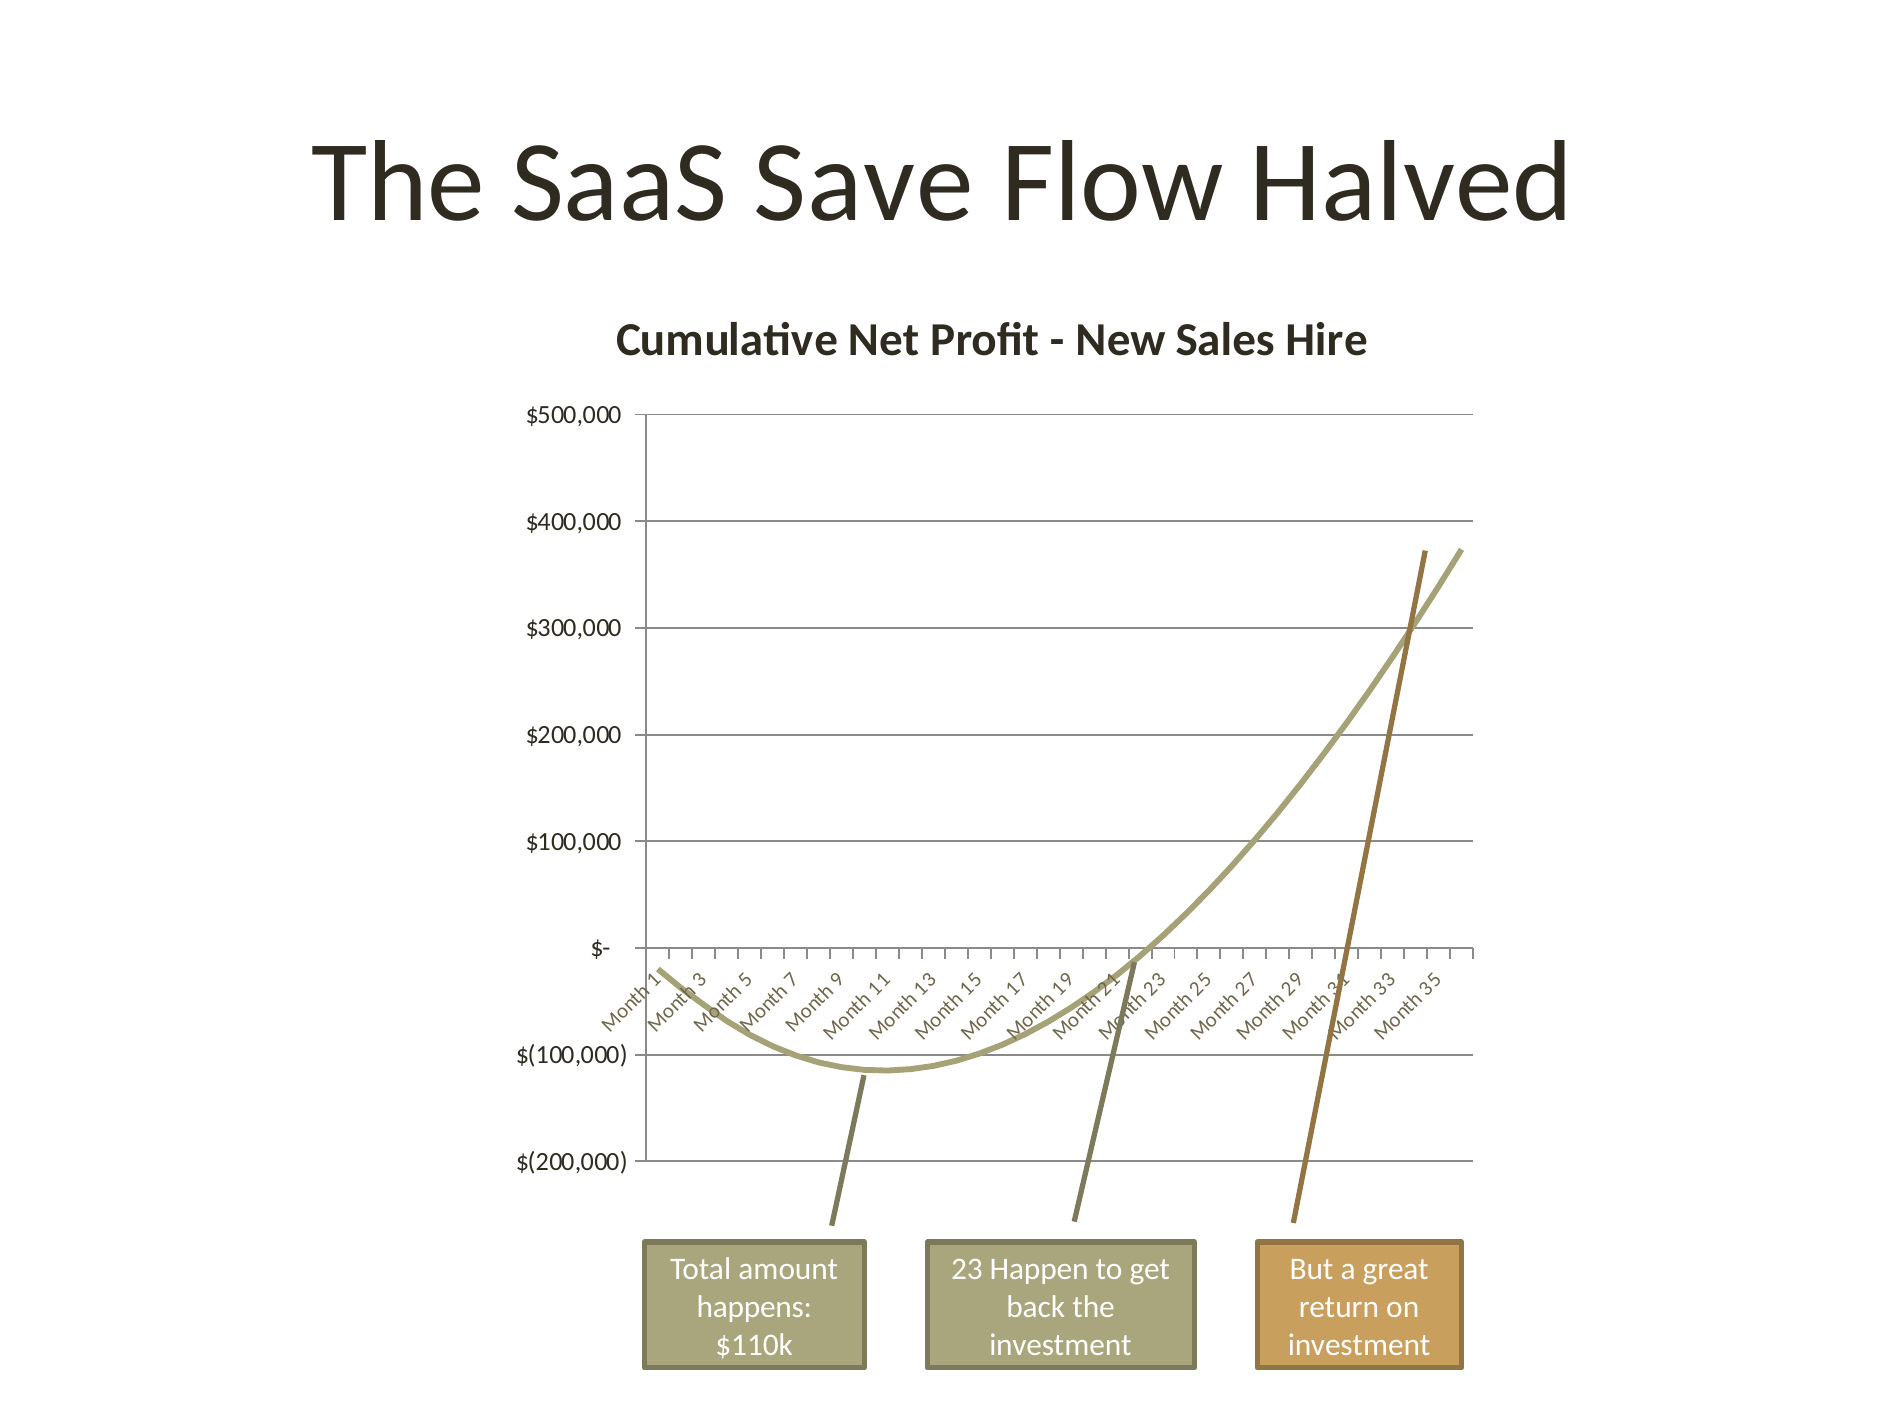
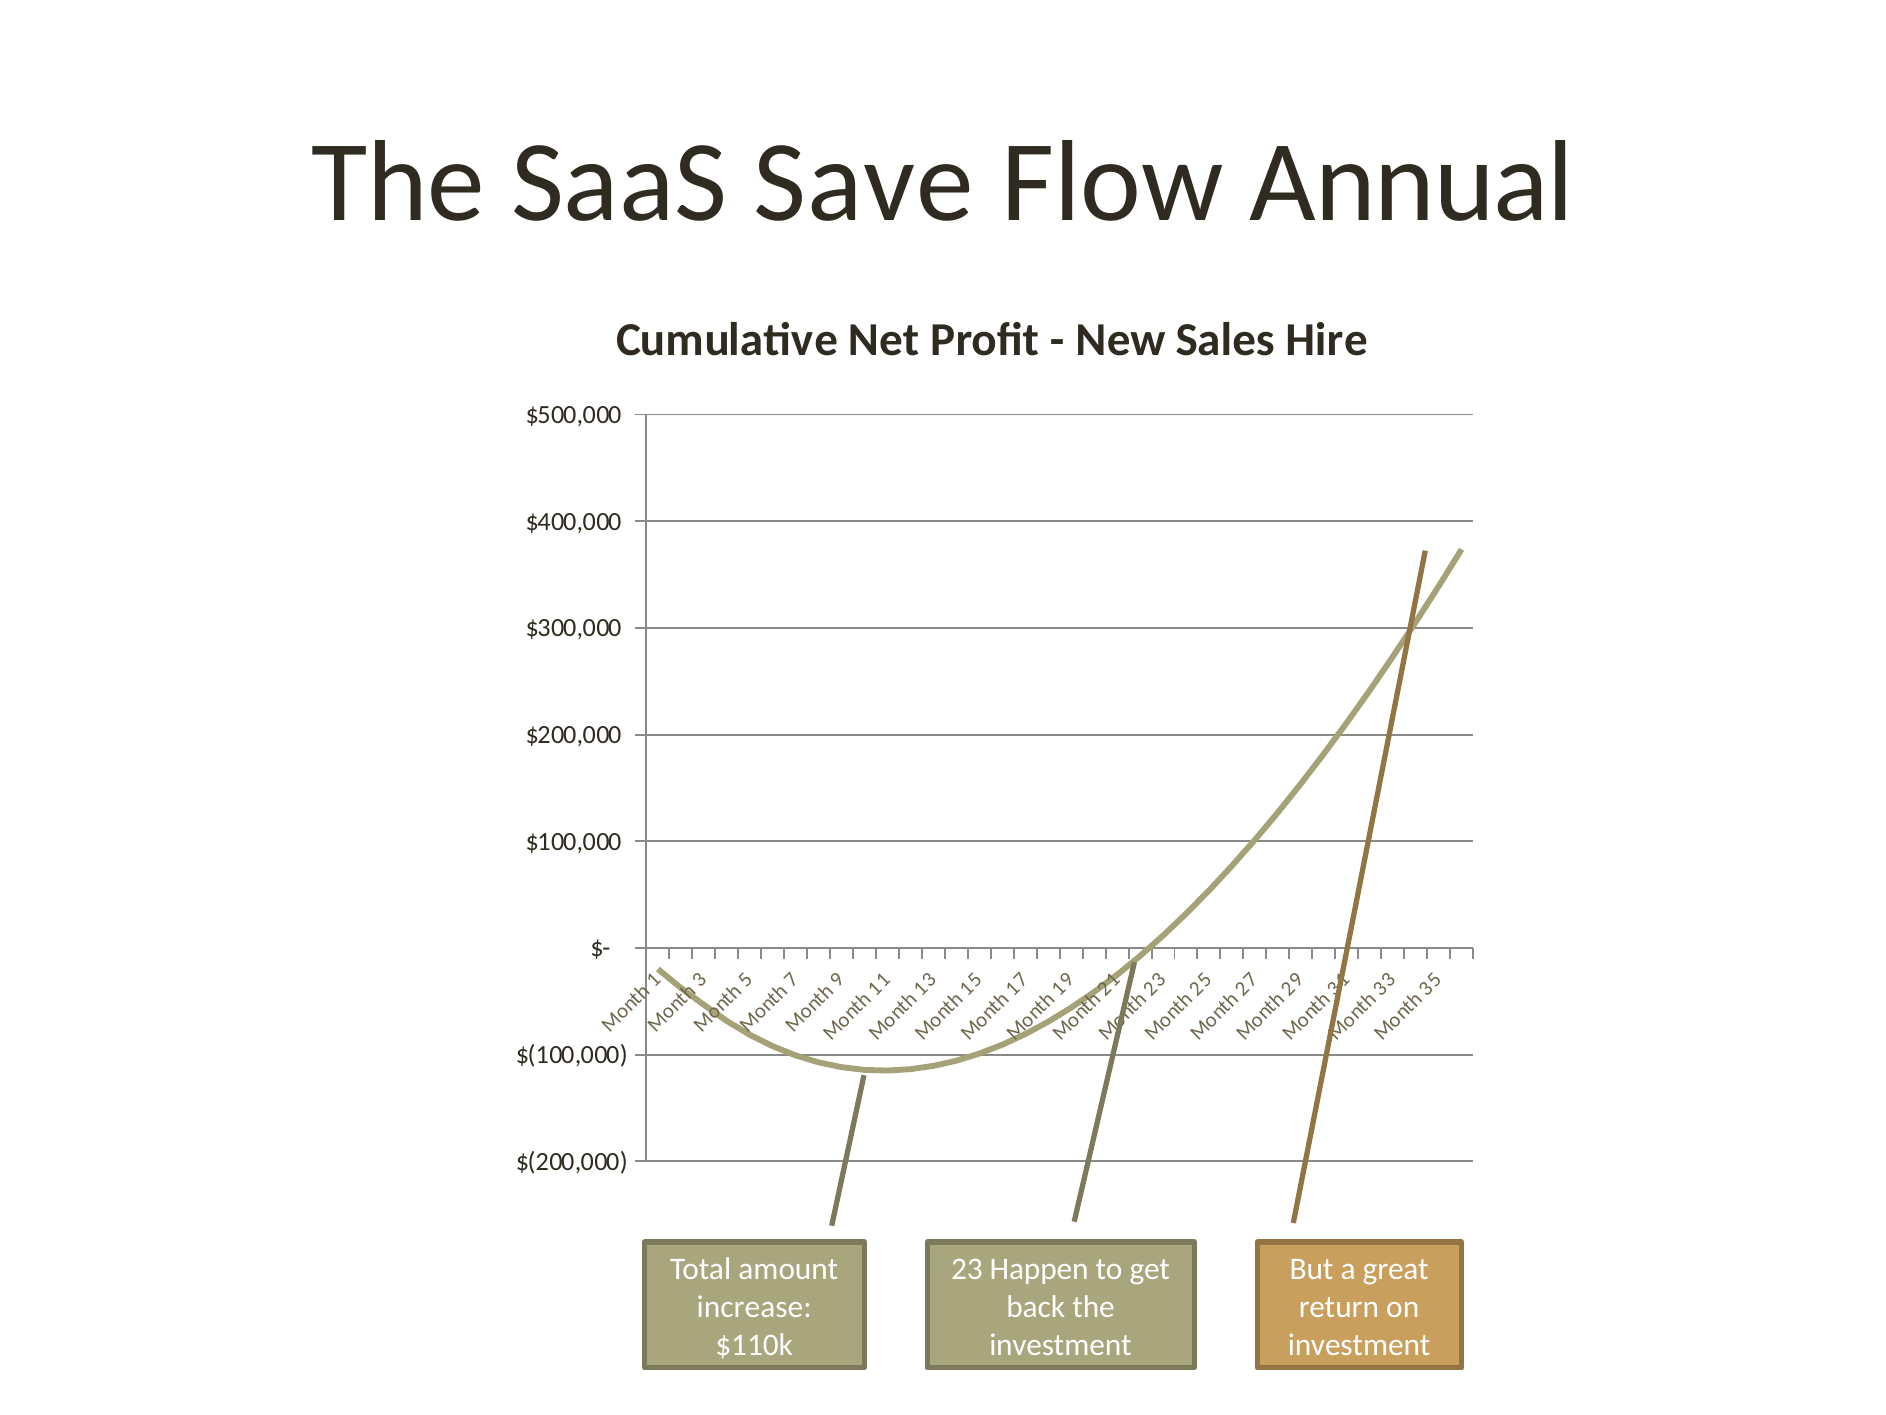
Halved: Halved -> Annual (1412, 183)
happens: happens -> increase (754, 1307)
